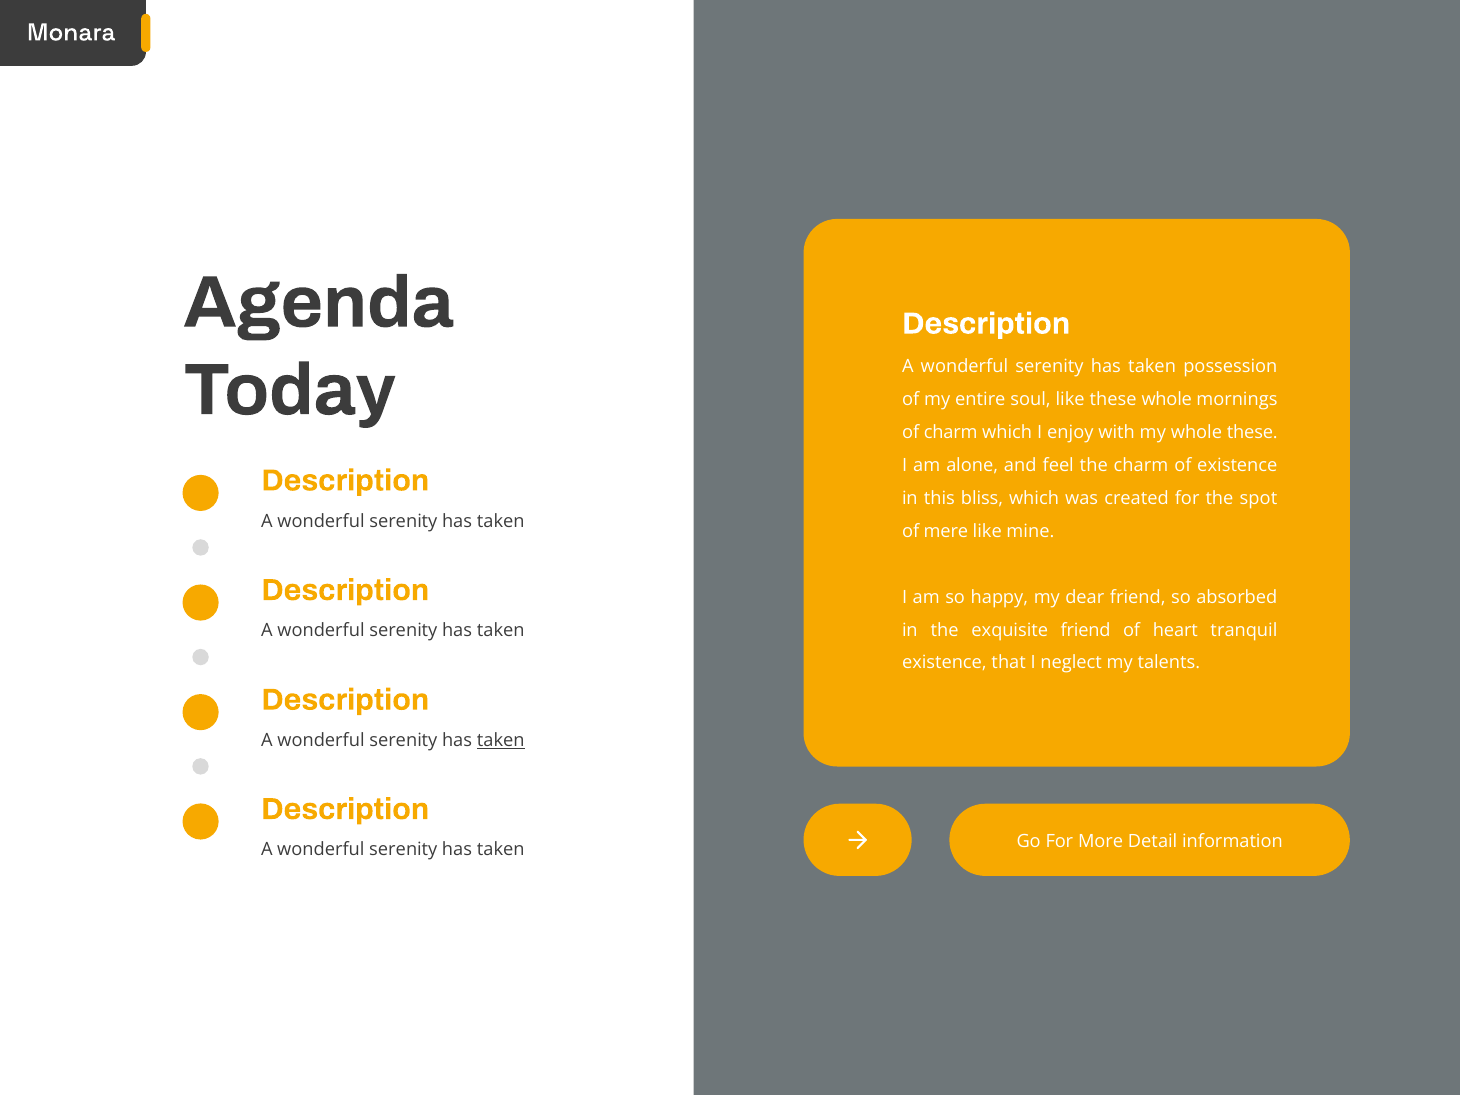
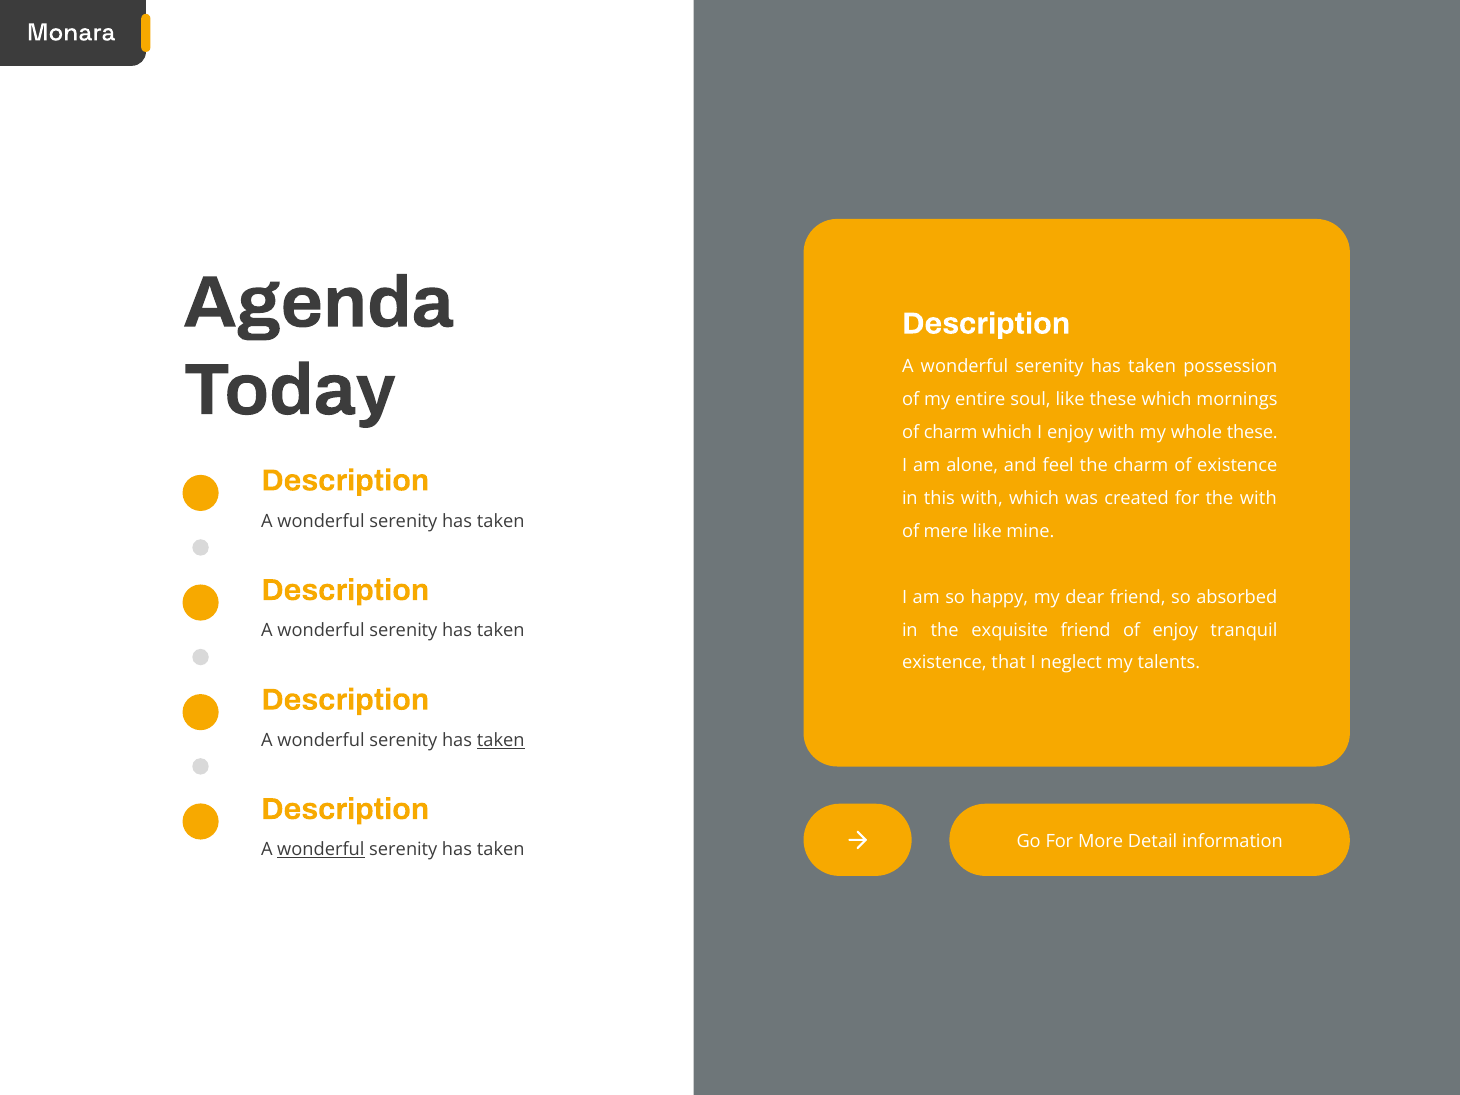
these whole: whole -> which (1167, 399)
this bliss: bliss -> with (982, 498)
the spot: spot -> with (1258, 498)
of heart: heart -> enjoy (1175, 630)
wonderful underline: none -> present (321, 850)
